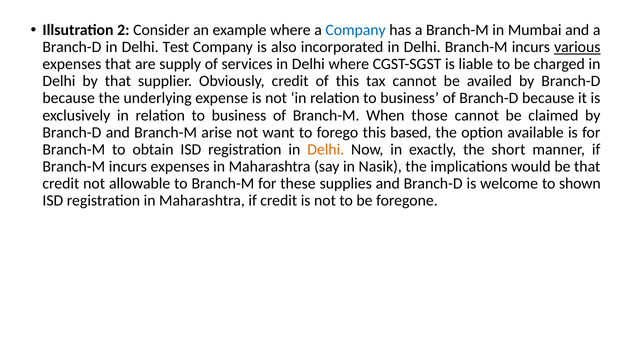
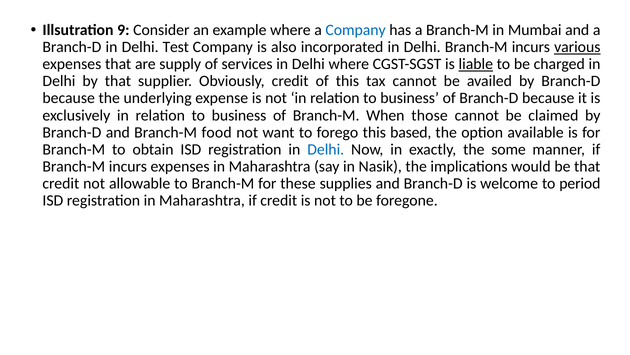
2: 2 -> 9 (123, 30)
liable underline: none -> present (476, 64)
arise: arise -> food (217, 132)
Delhi colour: orange -> blue (326, 149)
short: short -> some (509, 149)
shown: shown -> period (580, 183)
